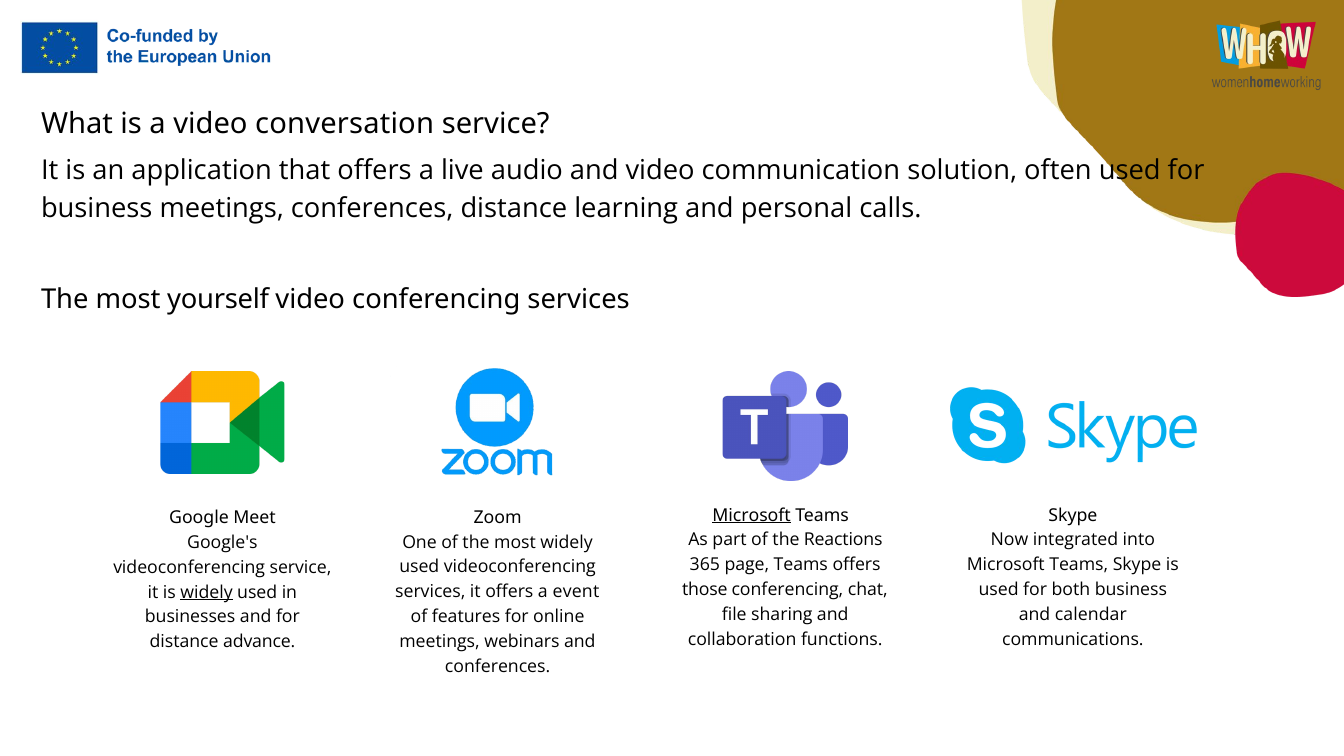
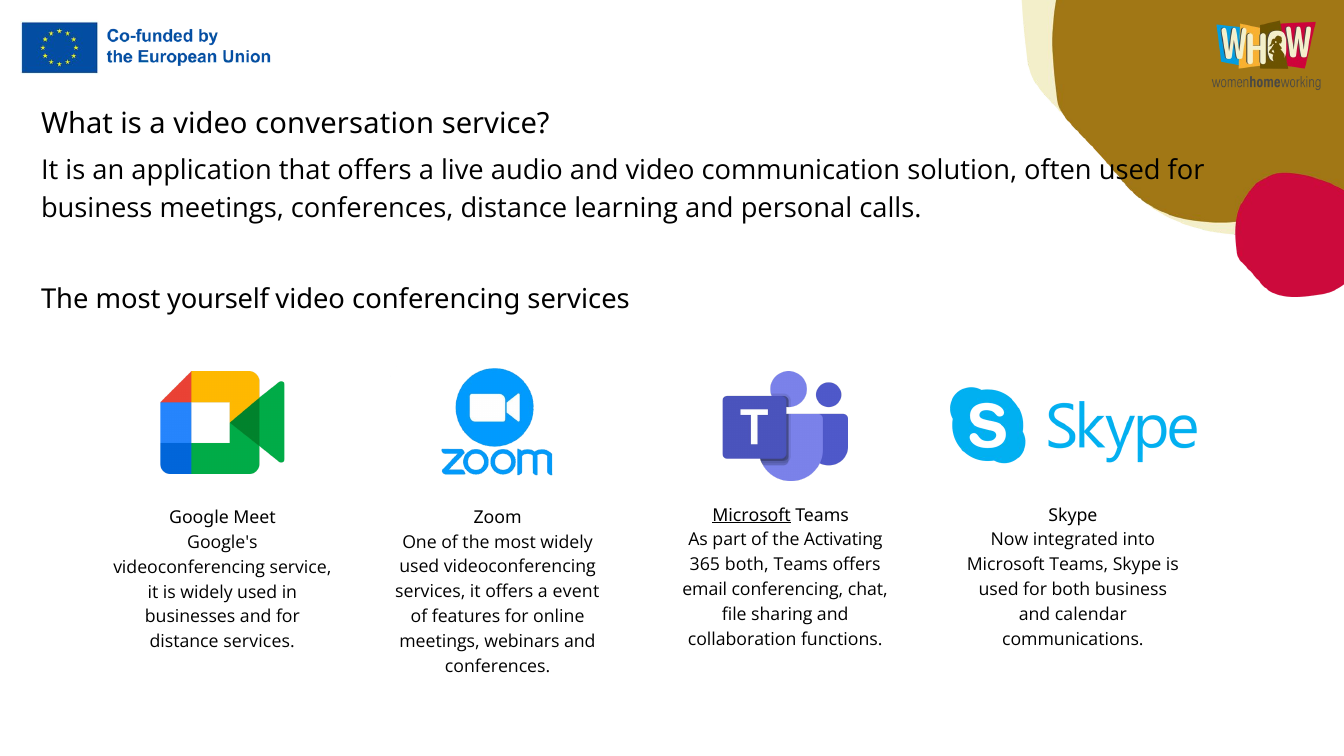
Reactions: Reactions -> Activating (843, 540)
365 page: page -> both (747, 565)
those: those -> email (705, 590)
widely underline: present -> none (207, 592)
distance advance: advance -> services (259, 642)
